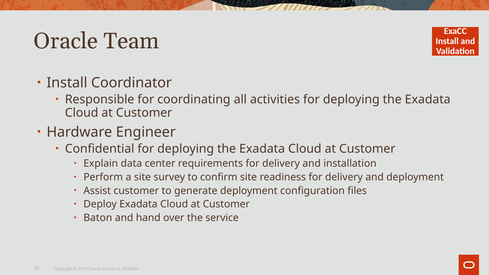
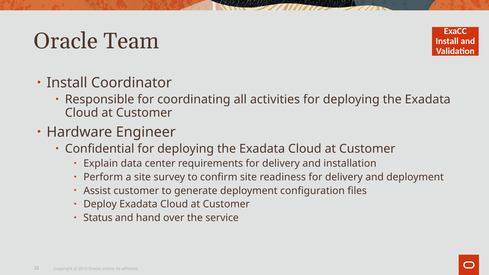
Baton: Baton -> Status (98, 218)
